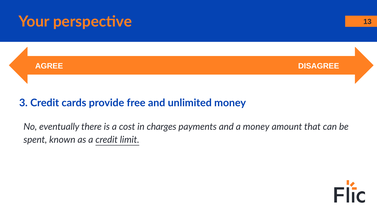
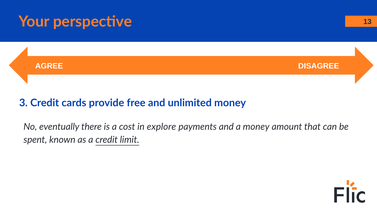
charges: charges -> explore (161, 127)
